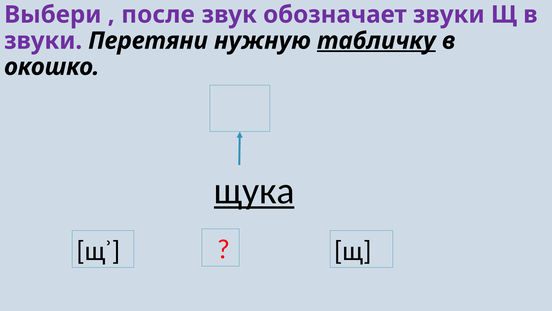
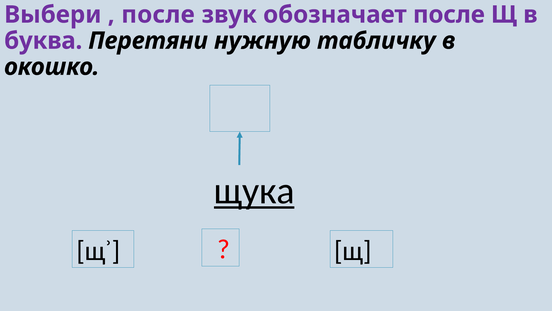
обозначает звуки: звуки -> после (449, 15)
звуки: звуки -> буква (43, 41)
табличку underline: present -> none (376, 41)
